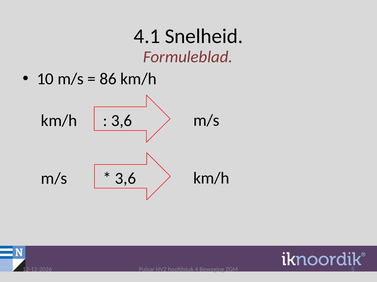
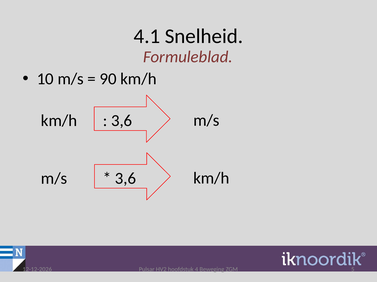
86: 86 -> 90 (108, 79)
